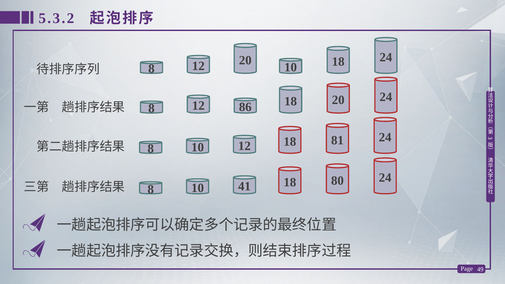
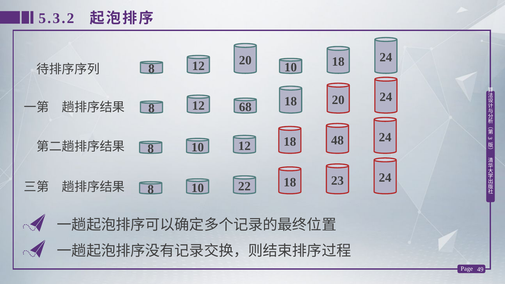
86: 86 -> 68 (245, 107)
81: 81 -> 48 (337, 140)
41: 41 -> 22 (244, 187)
80: 80 -> 23 (337, 181)
